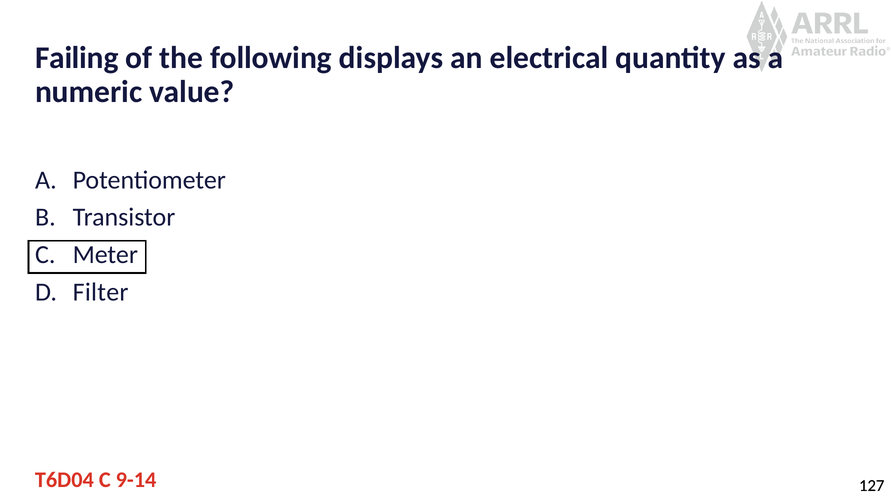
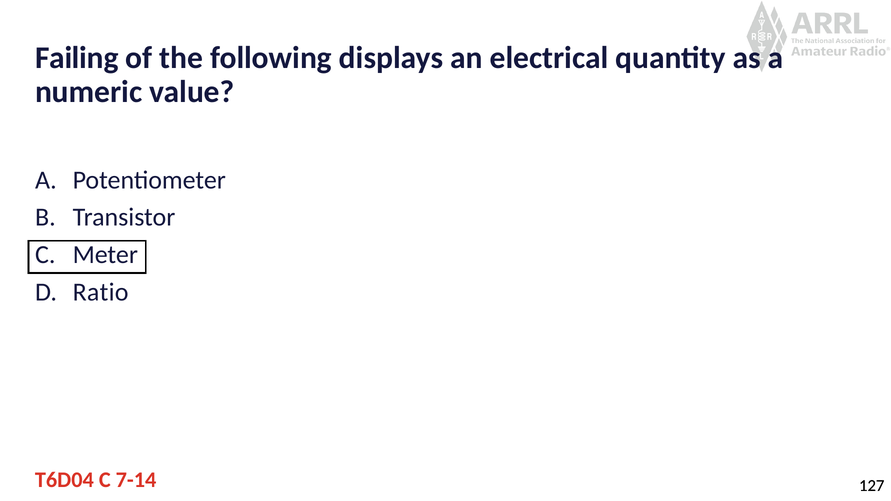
Filter: Filter -> Ratio (101, 292)
9-14: 9-14 -> 7-14 (136, 480)
